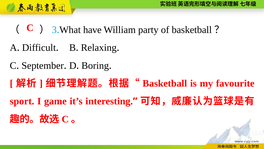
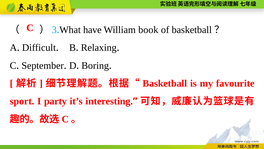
party: party -> book (148, 30)
game: game -> party (55, 101)
